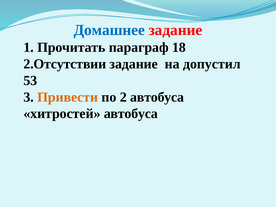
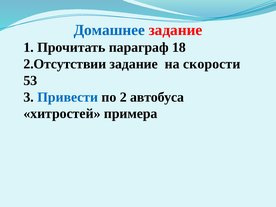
допустил: допустил -> скорости (212, 64)
Привести colour: orange -> blue (68, 97)
хитростей автобуса: автобуса -> примера (131, 114)
